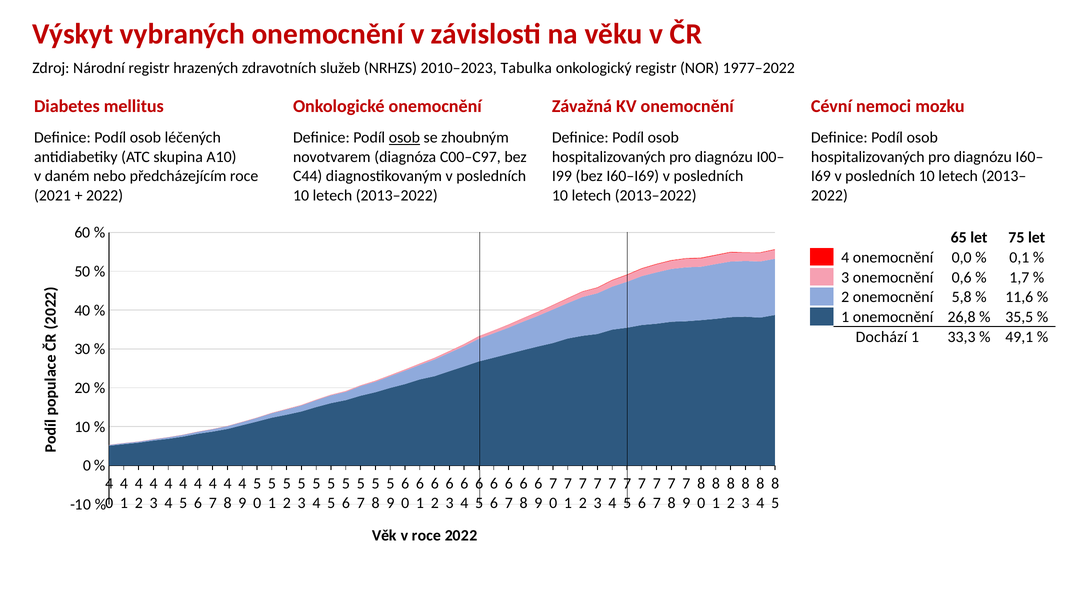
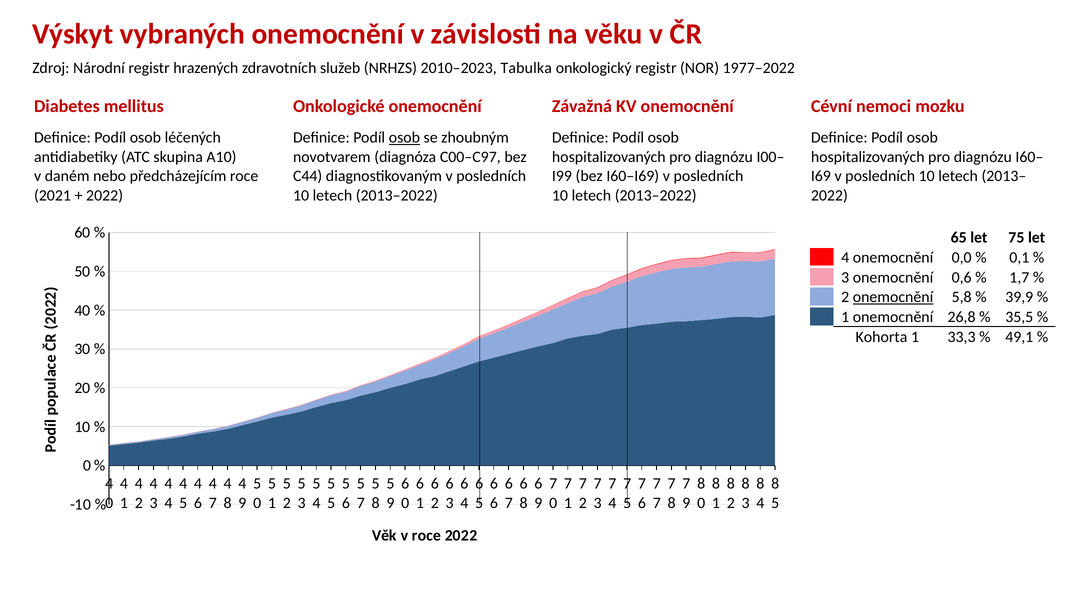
onemocnění underline: none -> present (893, 297)
11,6: 11,6 -> 39,9 (1019, 297)
Dochází: Dochází -> Kohorta (881, 337)
